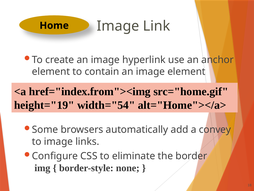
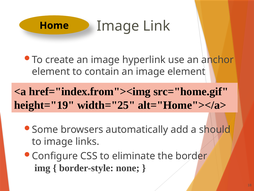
width="54: width="54 -> width="25 (106, 105)
convey: convey -> should (215, 129)
